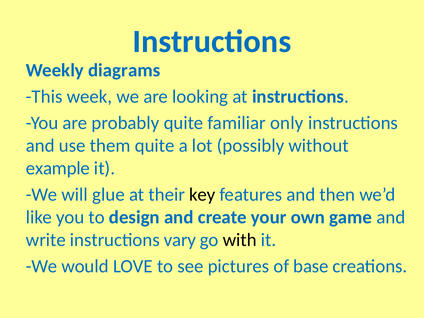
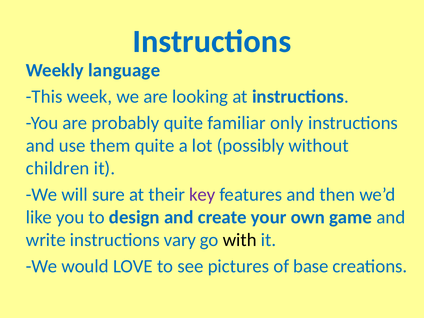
diagrams: diagrams -> language (124, 70)
example: example -> children (58, 168)
glue: glue -> sure (109, 195)
key colour: black -> purple (202, 195)
